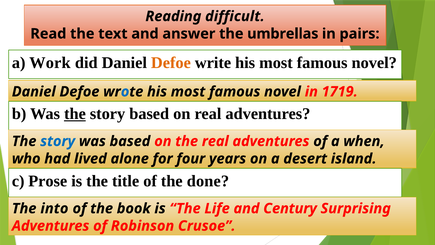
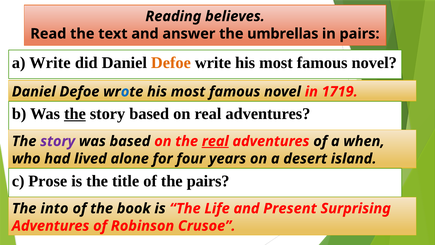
difficult: difficult -> believes (235, 16)
a Work: Work -> Write (50, 63)
story colour: blue -> purple (58, 141)
real underline: none -> present (215, 141)
the done: done -> pairs (208, 181)
Century: Century -> Present (290, 208)
